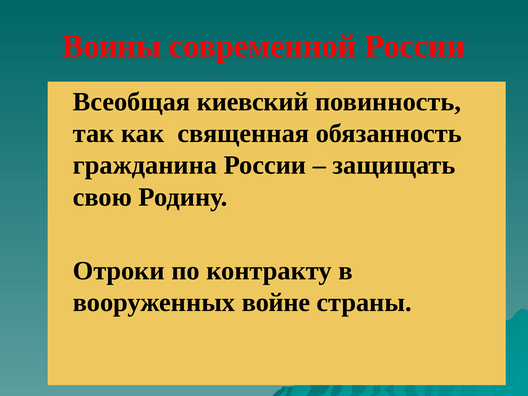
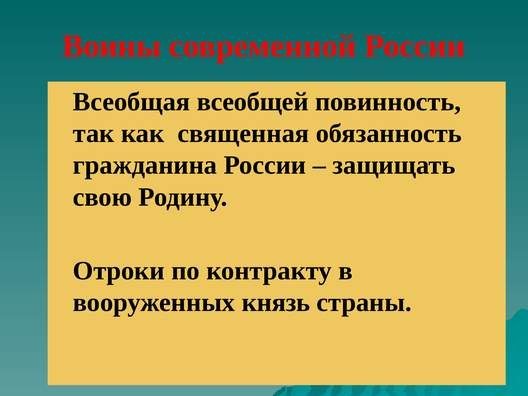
киевский: киевский -> всеобщей (253, 102)
войне: войне -> князь (276, 303)
